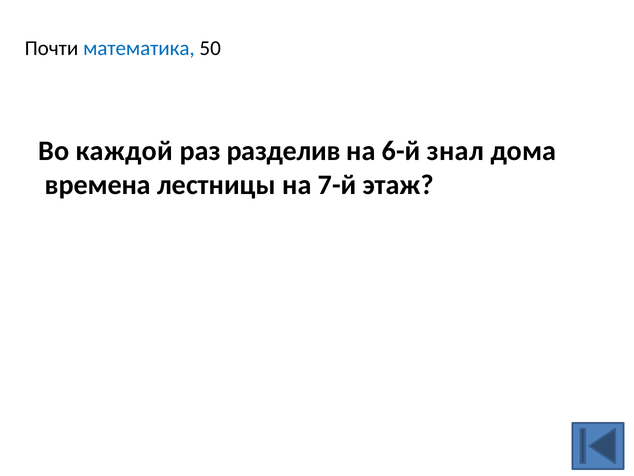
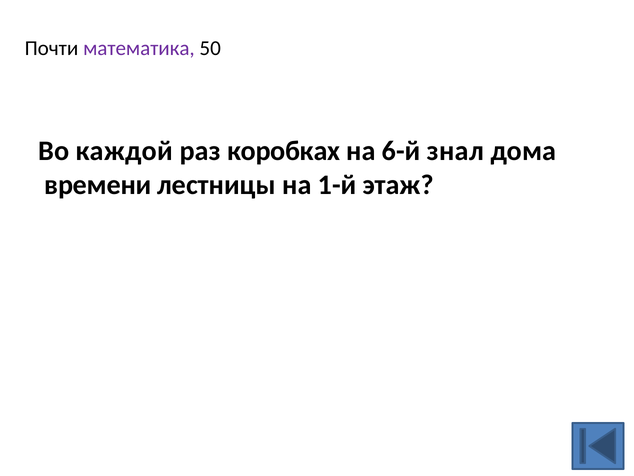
математика colour: blue -> purple (139, 48)
разделив: разделив -> коробках (284, 151)
времена: времена -> времени (98, 185)
7-й: 7-й -> 1-й (337, 185)
